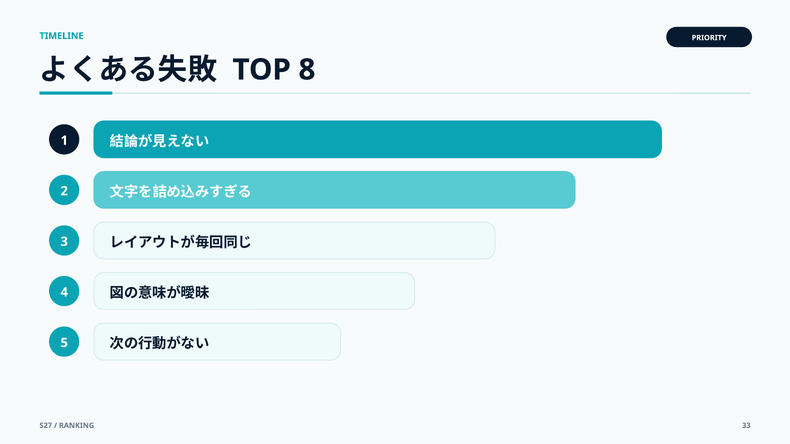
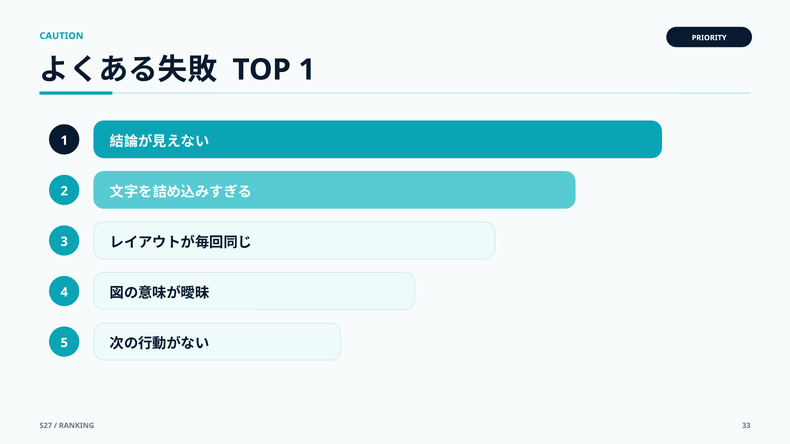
TIMELINE: TIMELINE -> CAUTION (61, 36)
TOP 8: 8 -> 1 (307, 70)
